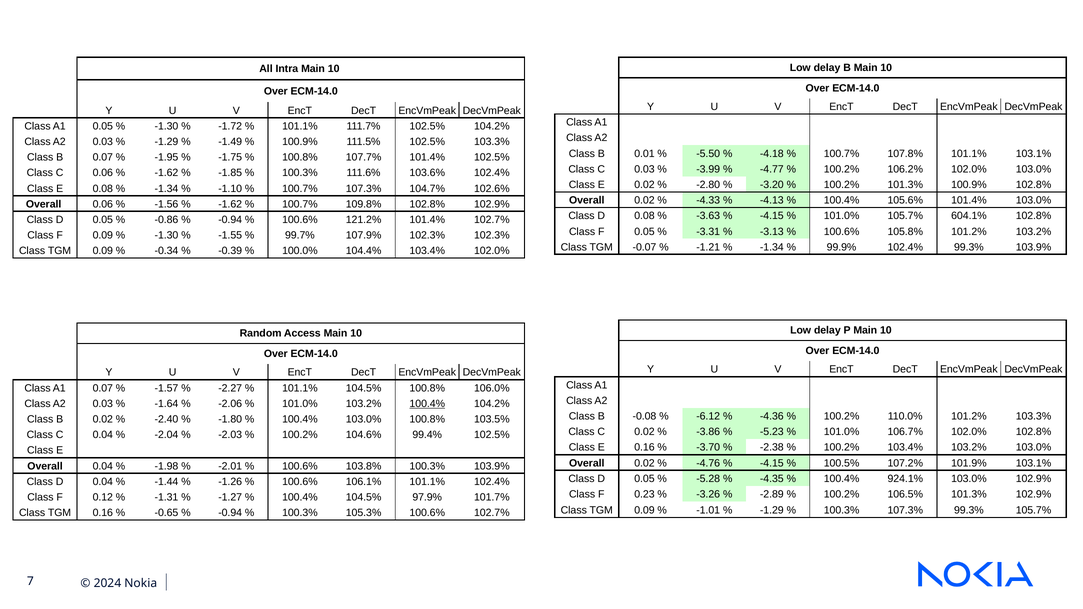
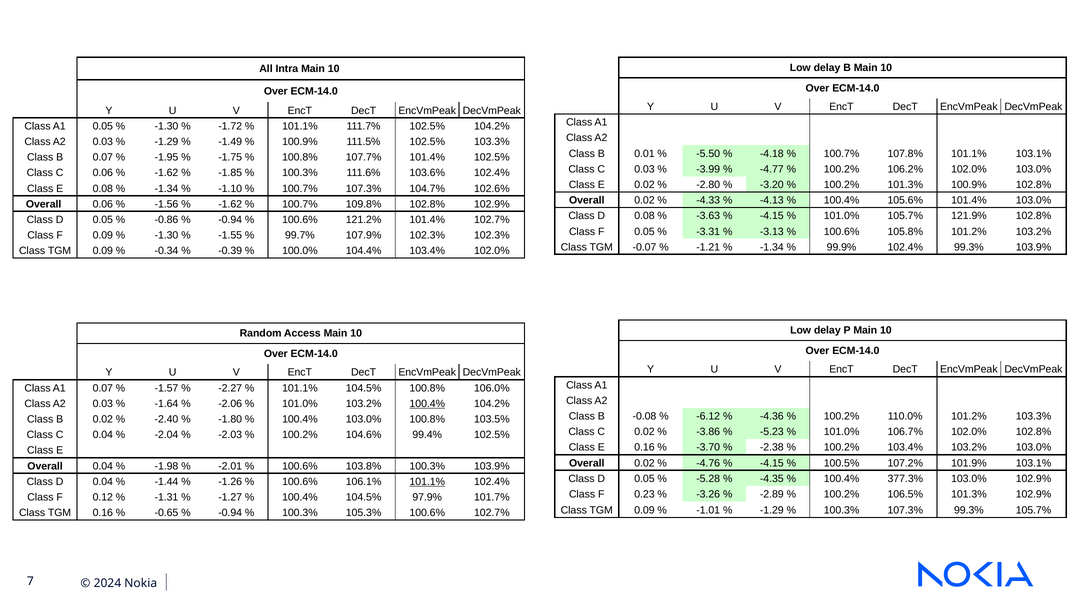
604.1%: 604.1% -> 121.9% (969, 216)
924.1%: 924.1% -> 377.3% (905, 479)
101.1% underline: none -> present (427, 482)
